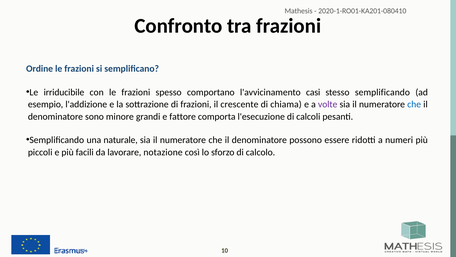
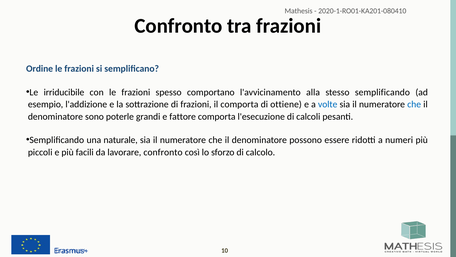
casi: casi -> alla (313, 92)
il crescente: crescente -> comporta (239, 104)
chiama: chiama -> ottiene (286, 104)
volte colour: purple -> blue (328, 104)
minore: minore -> poterle (120, 116)
lavorare notazione: notazione -> confronto (163, 152)
